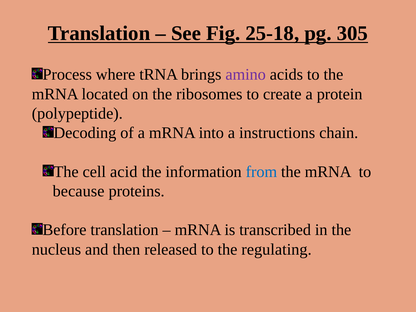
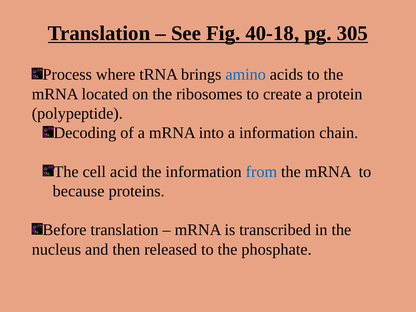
25-18: 25-18 -> 40-18 (272, 33)
amino colour: purple -> blue (246, 75)
a instructions: instructions -> information (277, 133)
regulating: regulating -> phosphate (277, 249)
